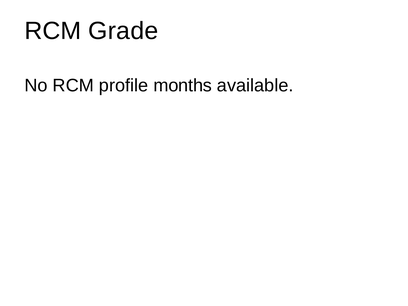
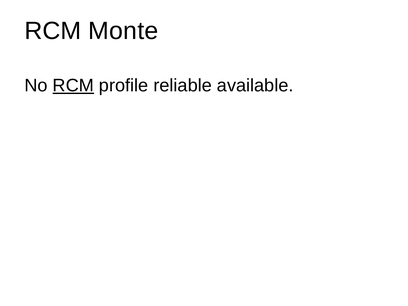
Grade: Grade -> Monte (123, 31)
RCM underline: none -> present (73, 86)
months: months -> reliable (183, 86)
